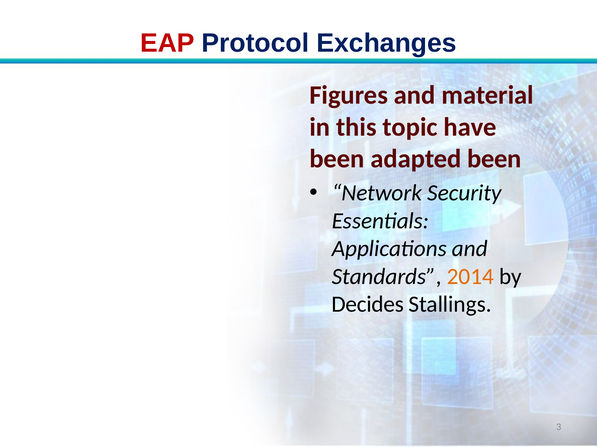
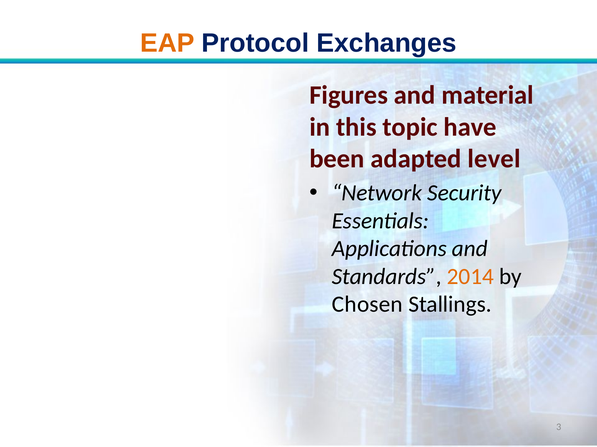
EAP colour: red -> orange (167, 43)
adapted been: been -> level (494, 159)
Decides: Decides -> Chosen (367, 305)
